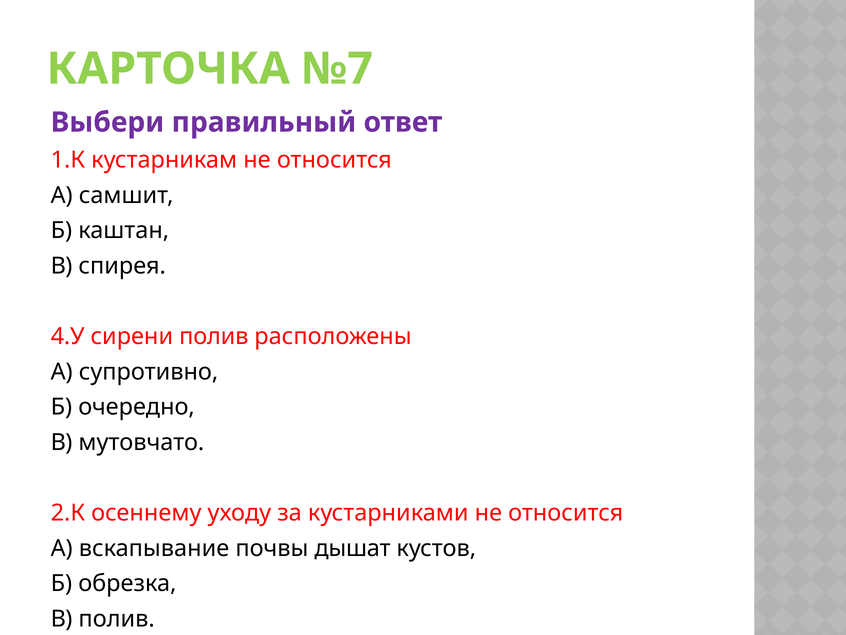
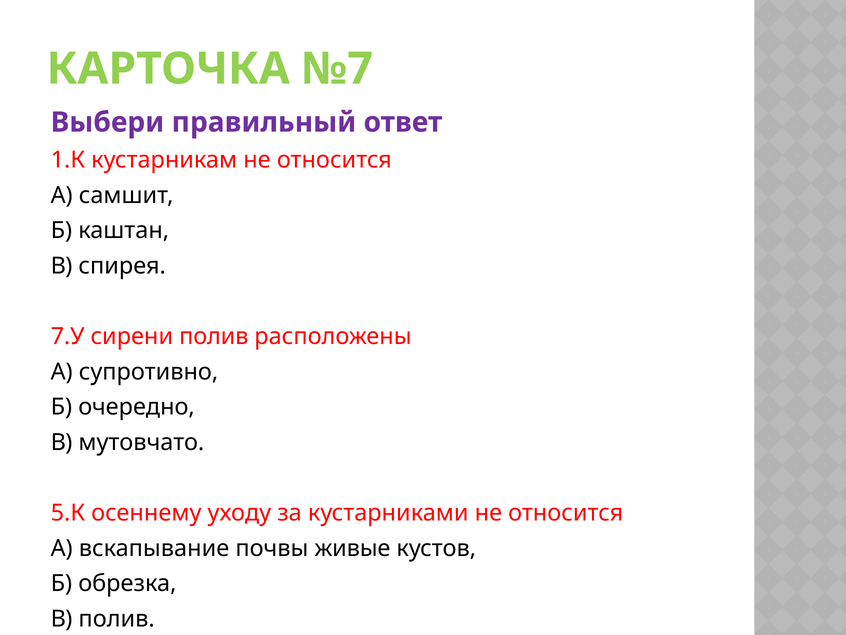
4.У: 4.У -> 7.У (68, 336)
2.К: 2.К -> 5.К (68, 513)
дышат: дышат -> живые (352, 548)
